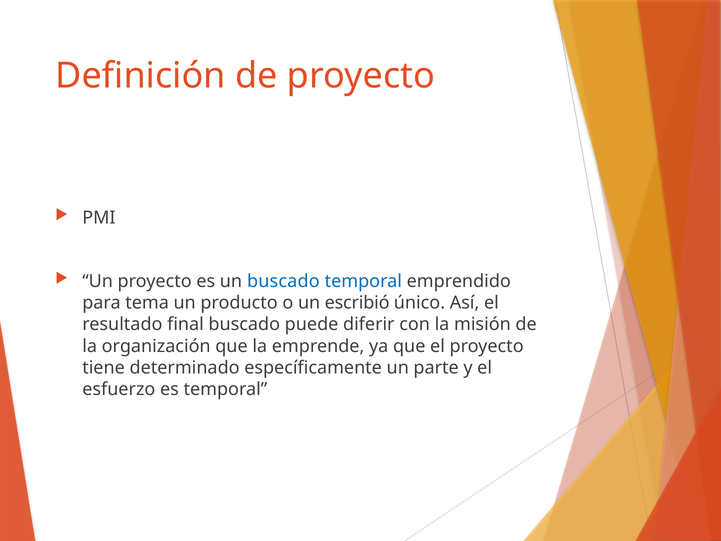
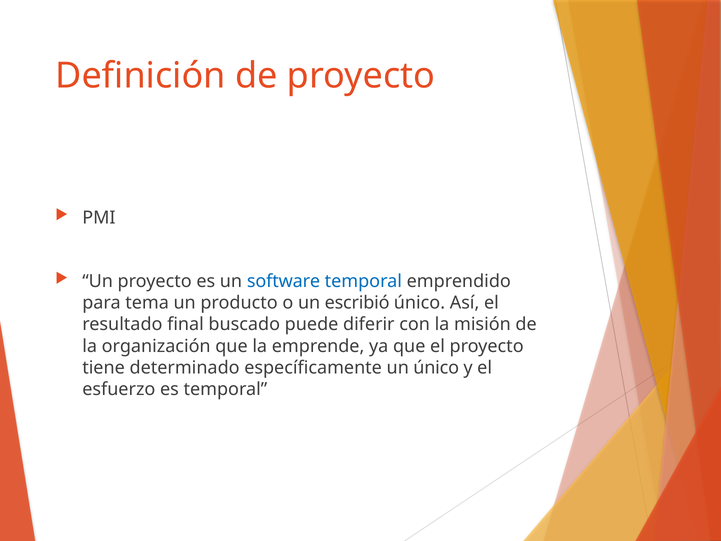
un buscado: buscado -> software (284, 281)
un parte: parte -> único (436, 368)
